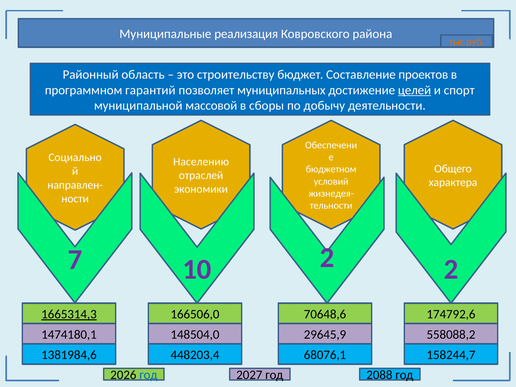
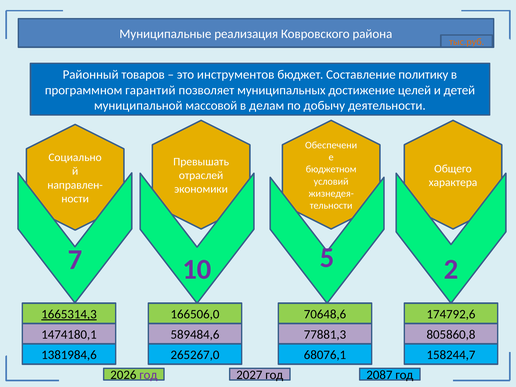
область: область -> товаров (143, 75)
строительству: строительству -> инструментов (236, 75)
проектов: проектов -> политику (423, 75)
целей underline: present -> none (415, 90)
спорт: спорт -> детей (459, 90)
сборы: сборы -> делам (267, 106)
Населению: Населению -> Превышать (201, 162)
10 2: 2 -> 5 (327, 258)
148504,0: 148504,0 -> 589484,6 (195, 335)
29645,9: 29645,9 -> 77881,3 (325, 335)
558088,2: 558088,2 -> 805860,8 (451, 335)
448203,4: 448203,4 -> 265267,0 (195, 355)
год colour: blue -> purple (148, 375)
2088: 2088 -> 2087 (379, 375)
